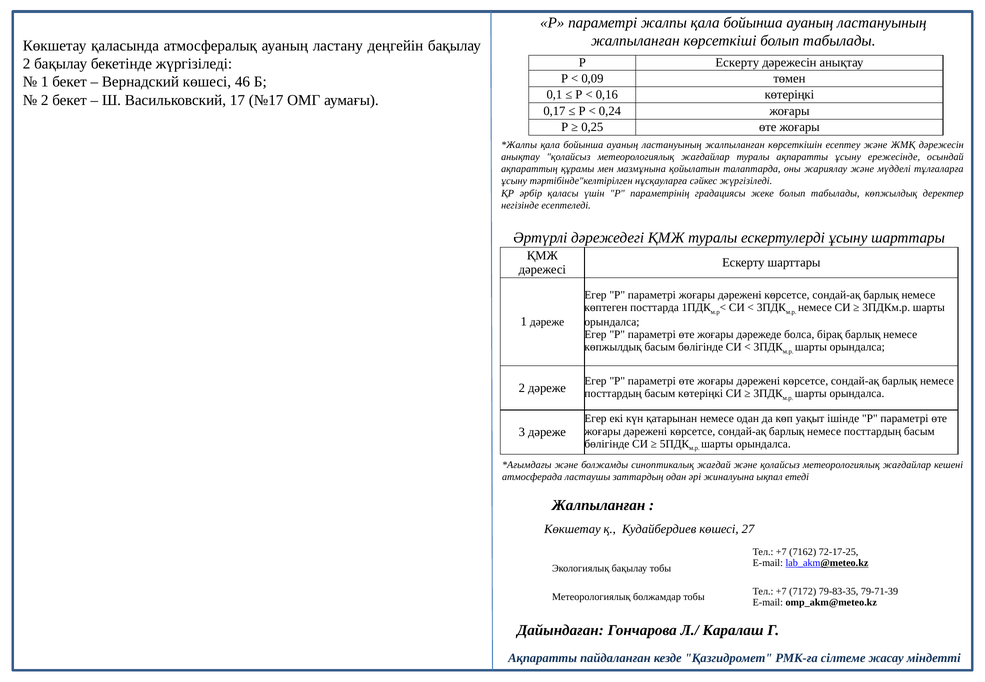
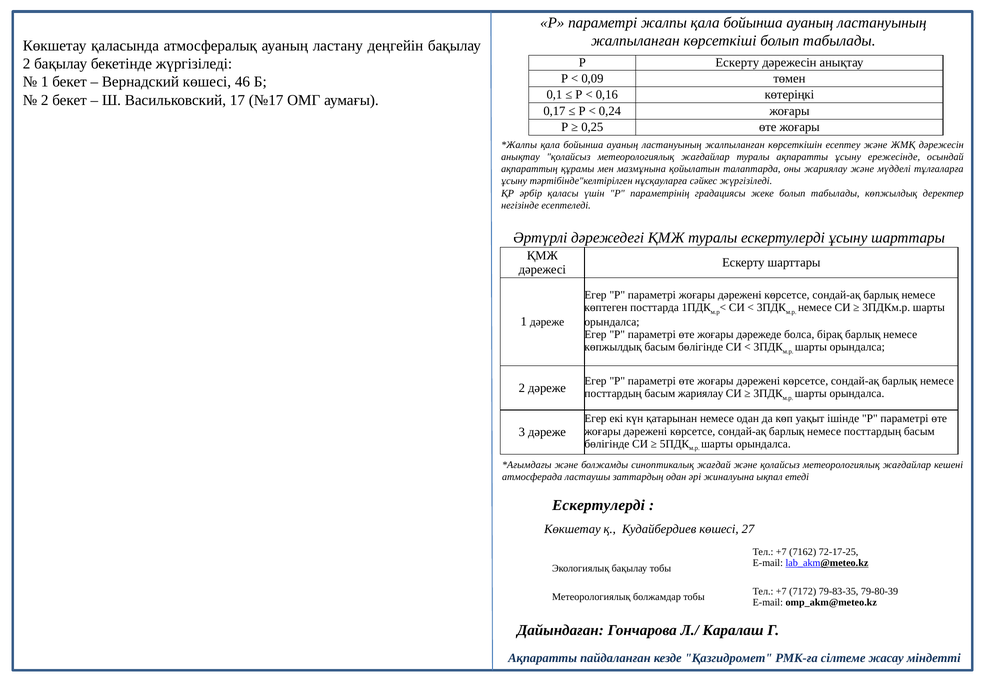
басым көтеріңкі: көтеріңкі -> жариялау (701, 393)
Жалпыланған: Жалпыланған -> Ескертулерді (599, 505)
79-71-39: 79-71-39 -> 79-80-39 (880, 591)
